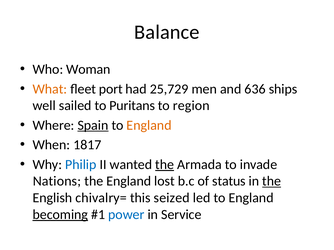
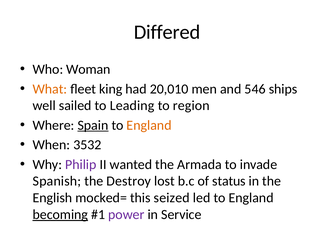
Balance: Balance -> Differed (167, 32)
port: port -> king (111, 89)
25,729: 25,729 -> 20,010 (169, 89)
636: 636 -> 546 (255, 89)
Puritans: Puritans -> Leading (132, 106)
1817: 1817 -> 3532 (87, 145)
Philip colour: blue -> purple (81, 165)
the underline: present -> none (165, 165)
Nations: Nations -> Spanish (57, 182)
the England: England -> Destroy (129, 182)
the underline: present -> none (272, 182)
chivalry=: chivalry= -> mocked= (101, 198)
power colour: blue -> purple (126, 215)
